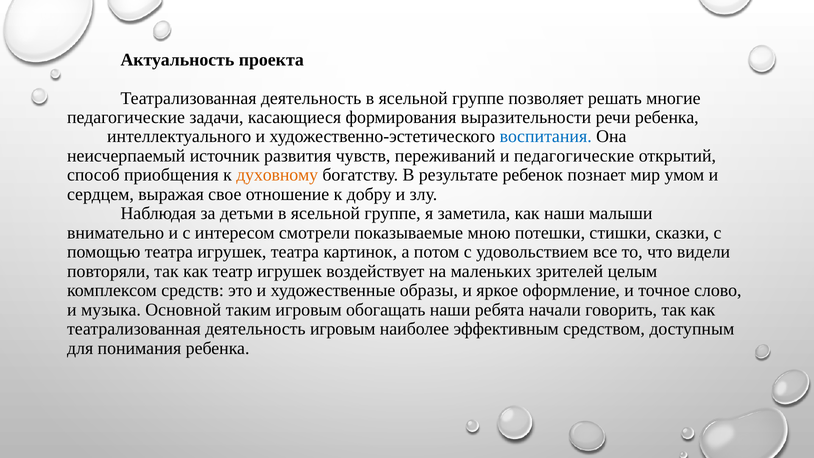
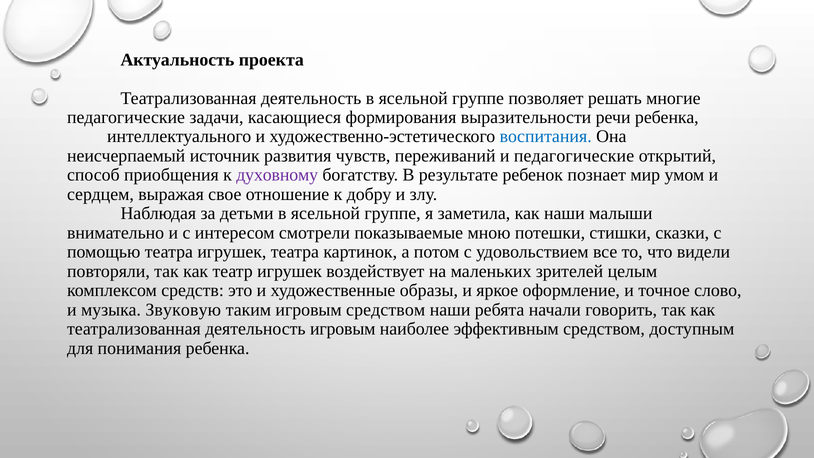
духовному colour: orange -> purple (277, 175)
Основной: Основной -> Звуковую (183, 310)
игровым обогащать: обогащать -> средством (386, 310)
